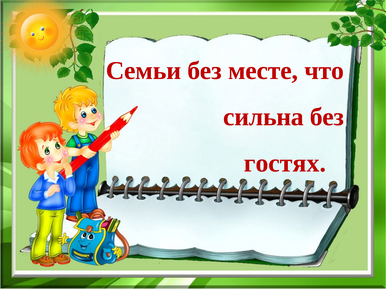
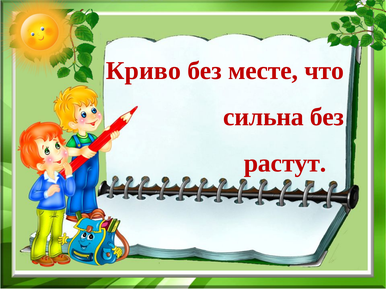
Семьи: Семьи -> Криво (143, 71)
гостях: гостях -> растут (285, 163)
